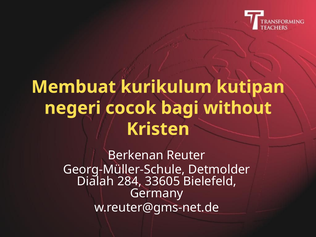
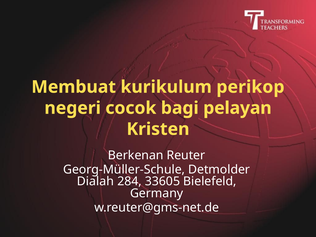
kutipan: kutipan -> perikop (250, 87)
without: without -> pelayan (237, 108)
